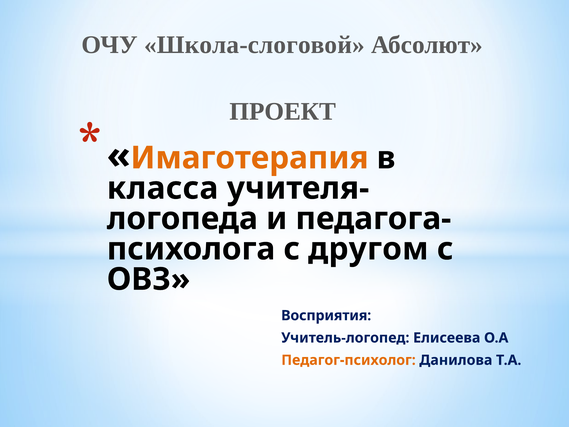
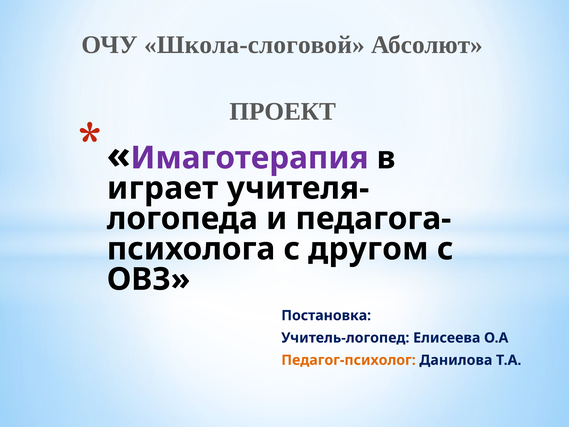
Имаготерапия colour: orange -> purple (250, 158)
класса: класса -> играет (163, 188)
Восприятия: Восприятия -> Постановка (326, 315)
